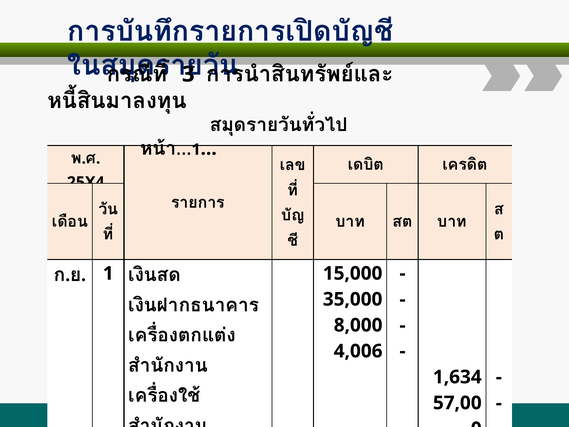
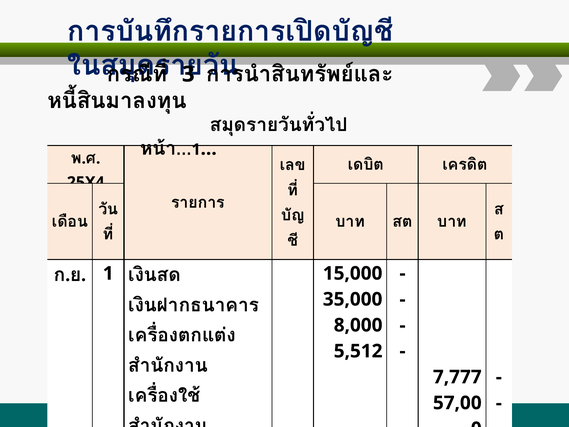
4,006: 4,006 -> 5,512 (358, 351)
1,634: 1,634 -> 7,777 (457, 377)
